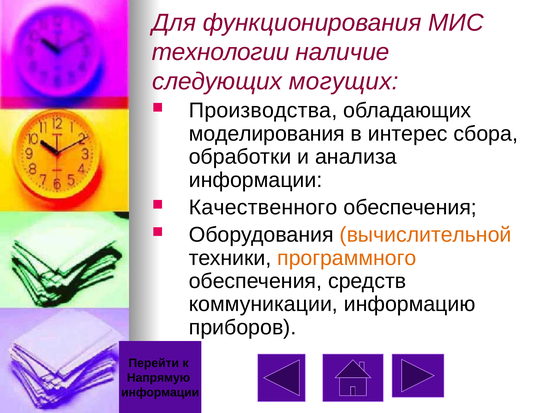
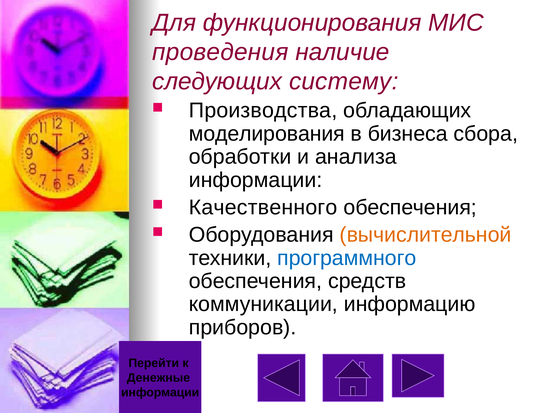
технологии: технологии -> проведения (220, 52)
могущих: могущих -> систему (344, 81)
интерес: интерес -> бизнеса (408, 134)
программного colour: orange -> blue (347, 258)
Напрямую: Напрямую -> Денежные (158, 377)
